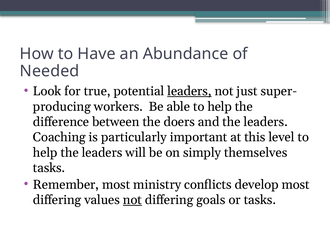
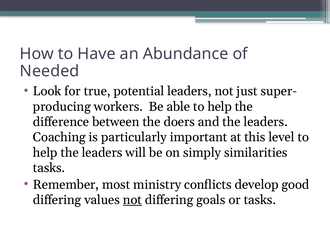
leaders underline: present -> none (189, 91)
themselves: themselves -> similarities (256, 153)
develop most: most -> good (296, 185)
